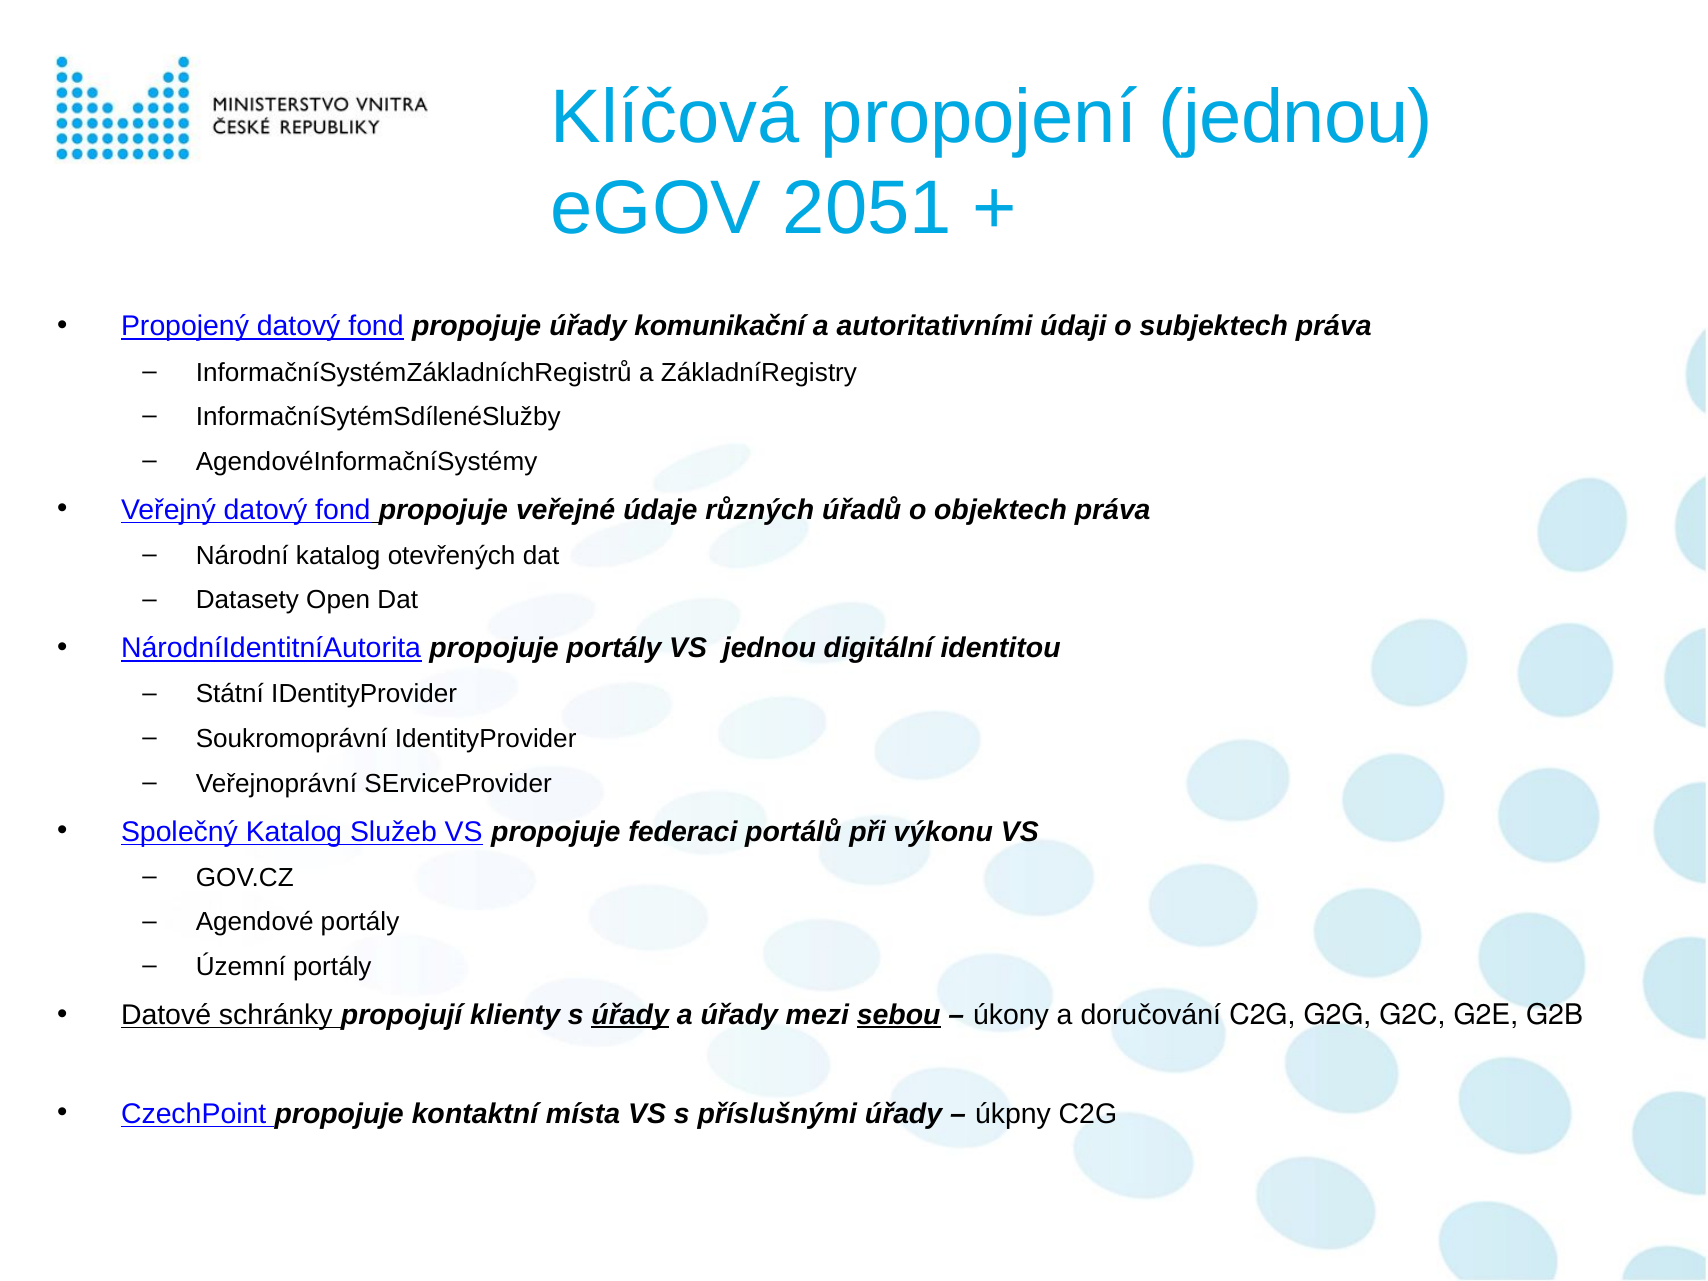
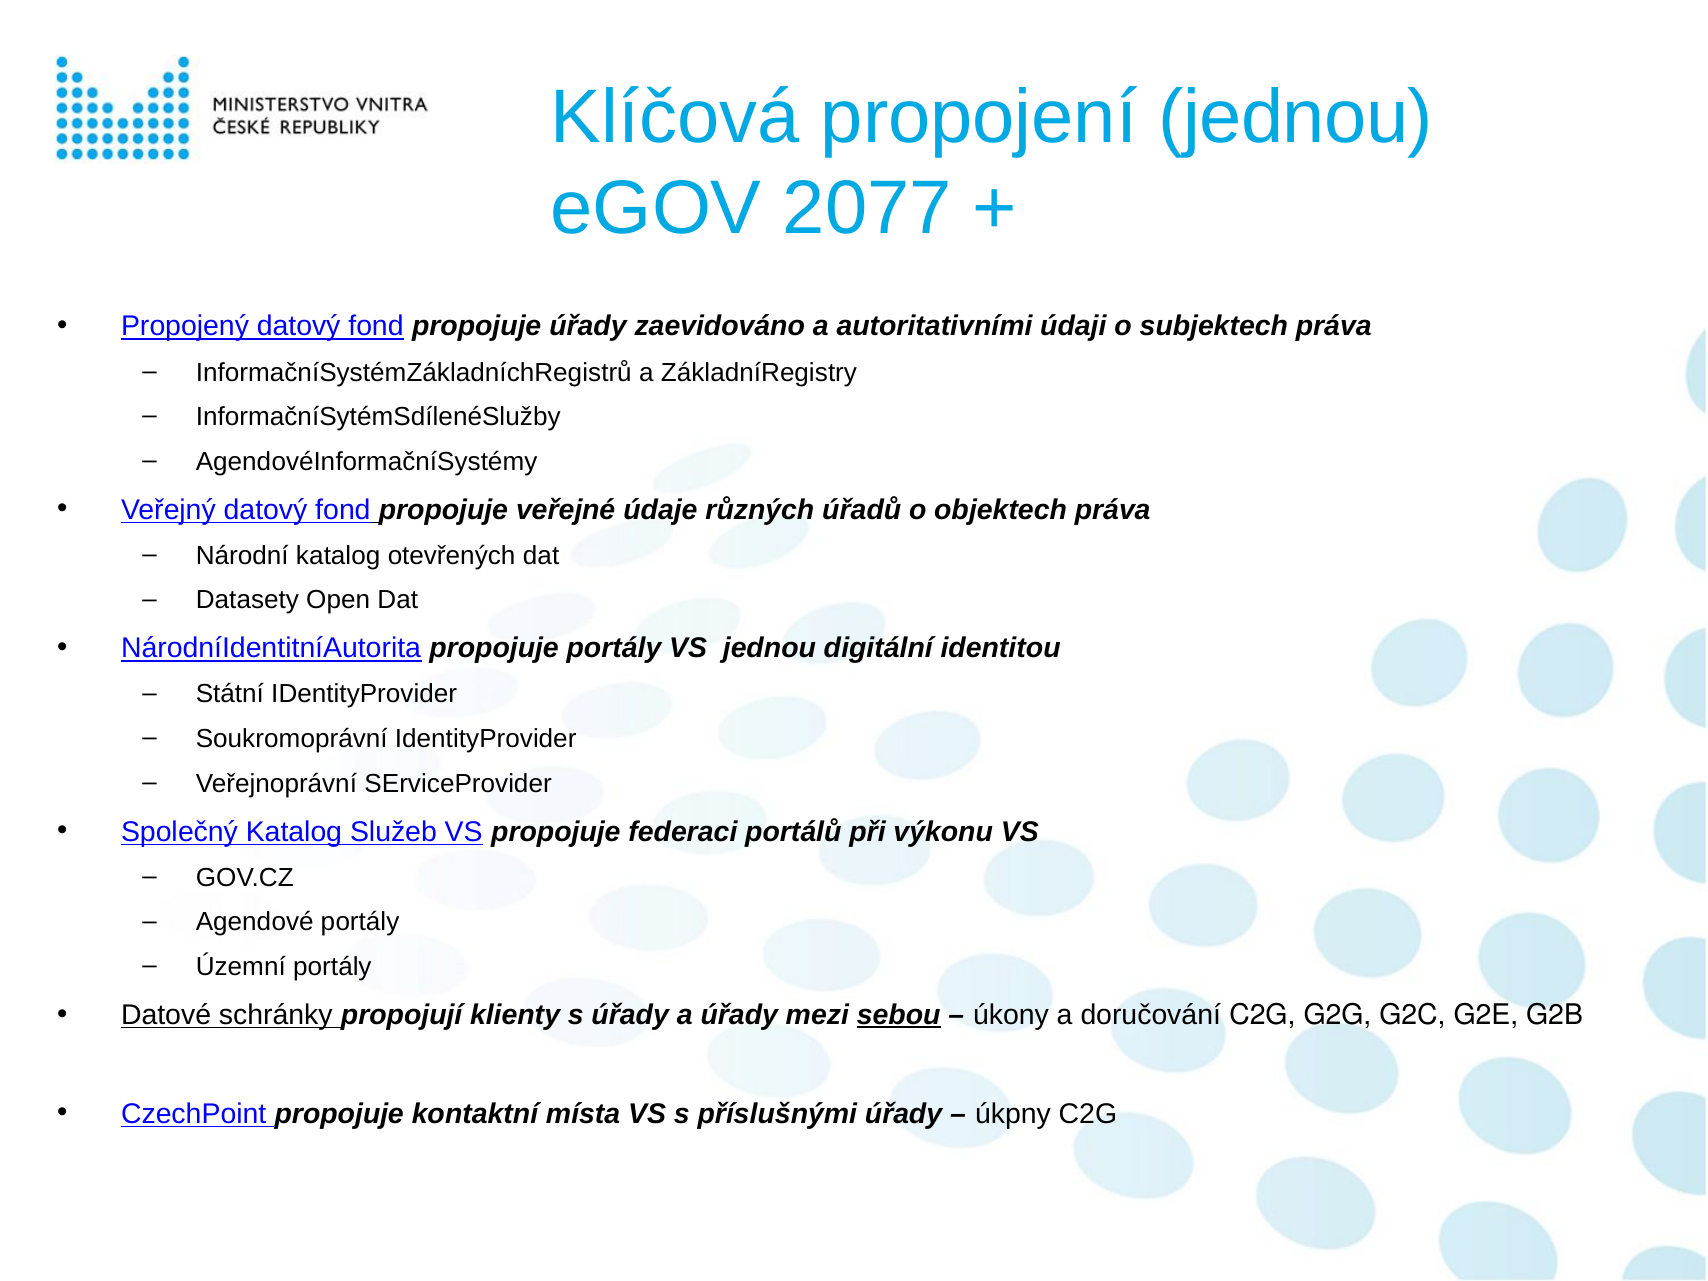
2051: 2051 -> 2077 (867, 209)
komunikační: komunikační -> zaevidováno (720, 326)
úřady underline: present -> none (630, 1015)
